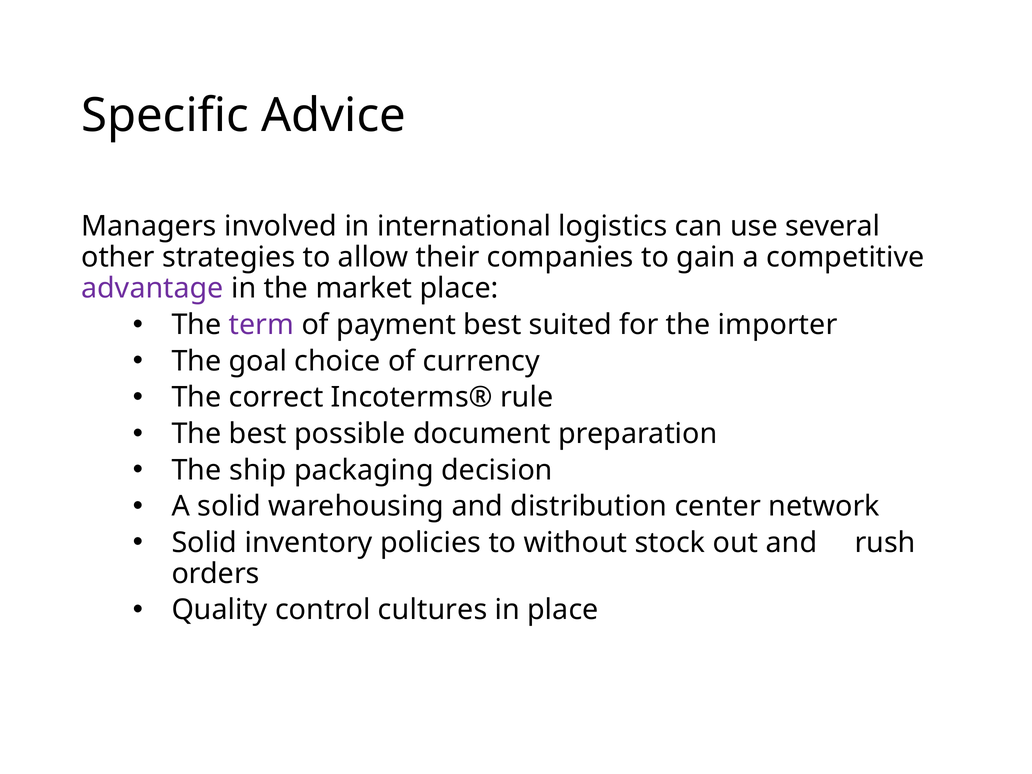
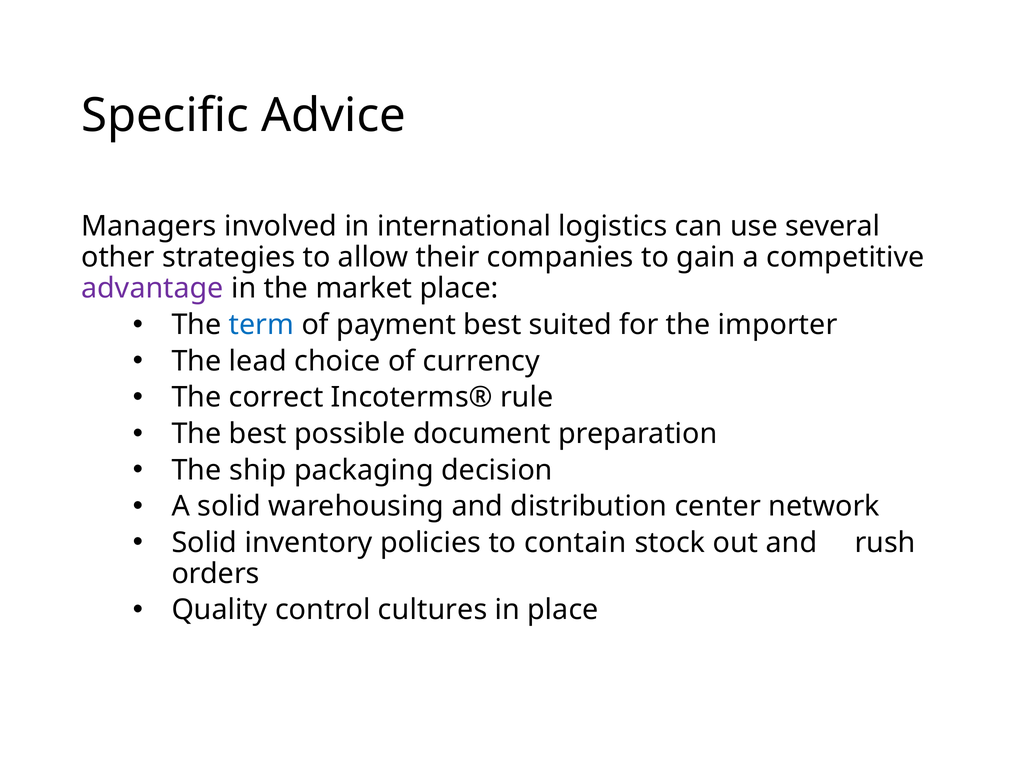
term colour: purple -> blue (262, 325)
goal: goal -> lead (258, 361)
without: without -> contain (575, 543)
